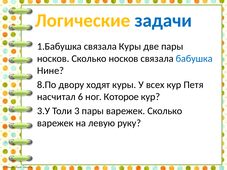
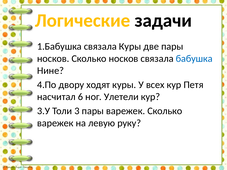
задачи colour: blue -> black (163, 21)
8.По: 8.По -> 4.По (47, 85)
Которое: Которое -> Улетели (121, 97)
